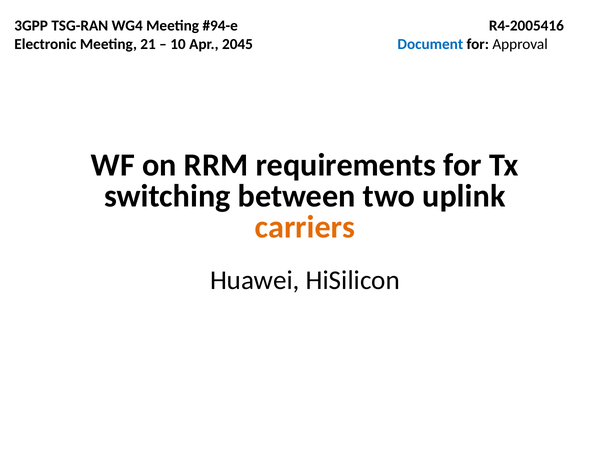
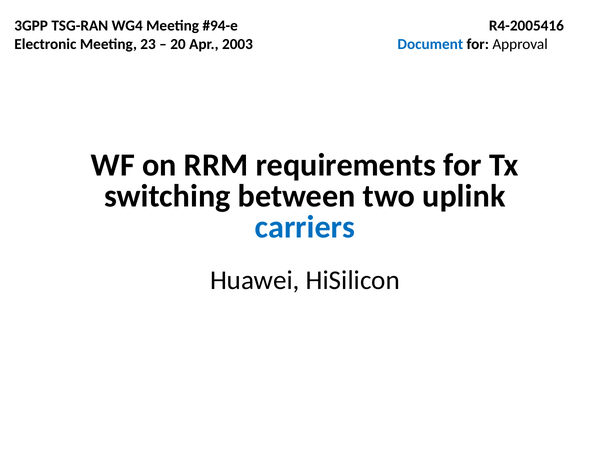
21: 21 -> 23 (148, 44)
10: 10 -> 20 (178, 44)
2045: 2045 -> 2003 (237, 44)
carriers colour: orange -> blue (305, 227)
